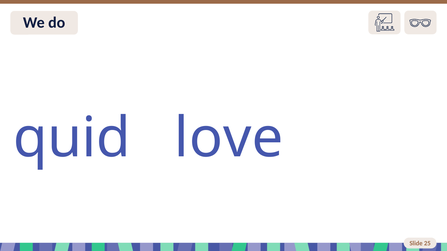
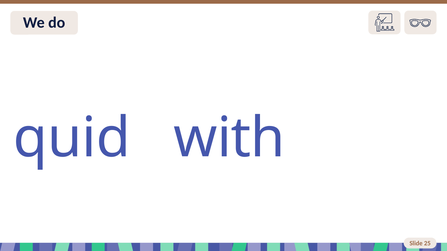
love: love -> with (229, 138)
